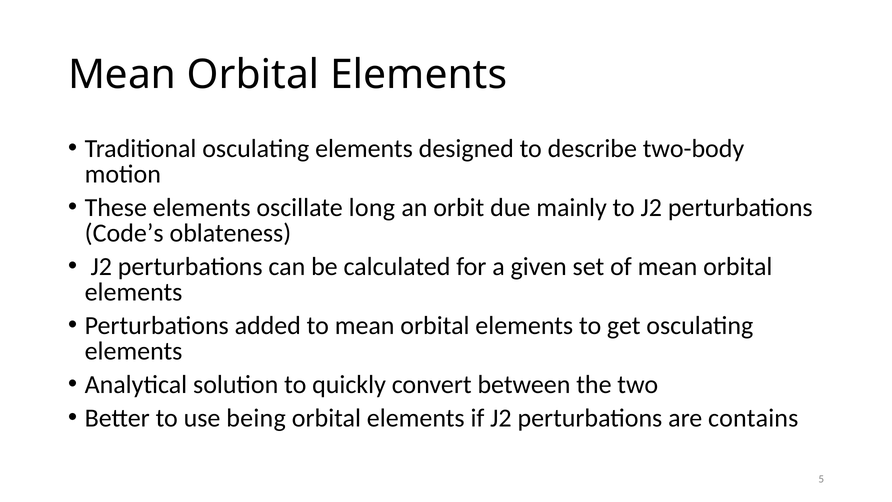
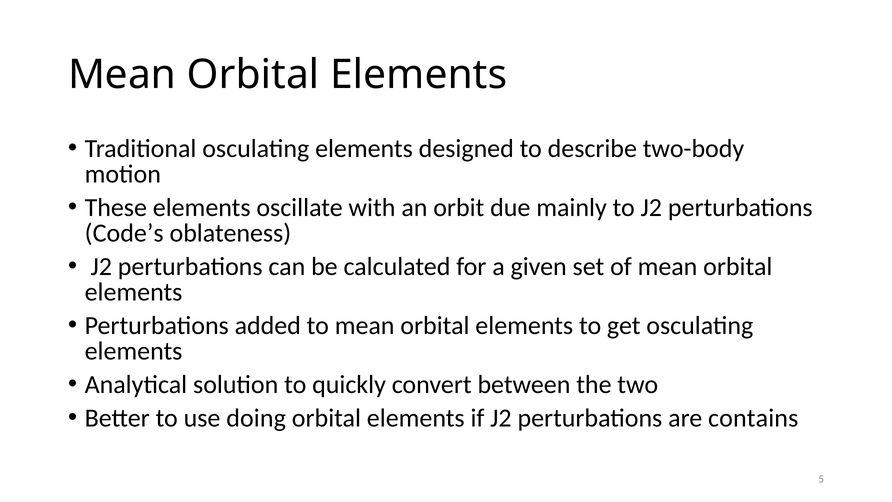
long: long -> with (372, 208)
being: being -> doing (256, 418)
